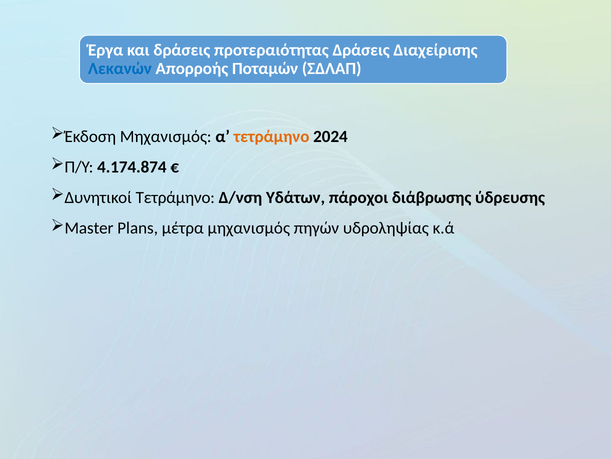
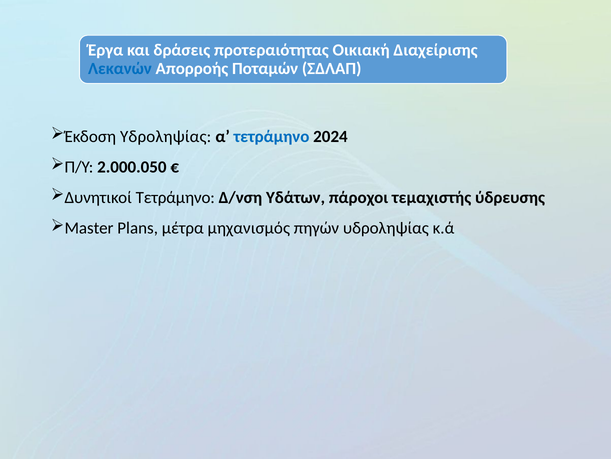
προτεραιότητας Δράσεις: Δράσεις -> Οικιακή (361, 50)
Έκδοση Μηχανισμός: Μηχανισμός -> Υδροληψίας (166, 136)
τετράμηνο colour: orange -> blue (272, 136)
4.174.874: 4.174.874 -> 2.000.050 (132, 167)
διάβρωσης: διάβρωσης -> τεμαχιστής (432, 197)
